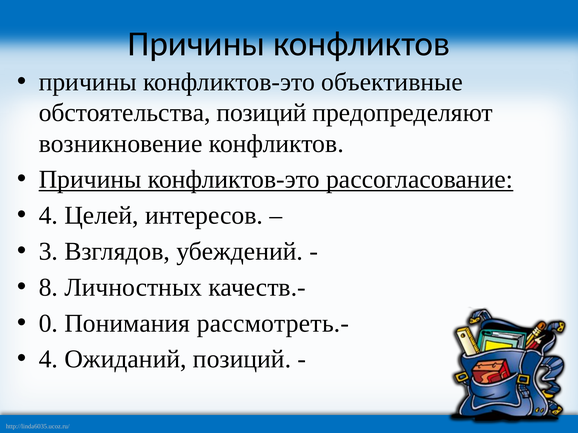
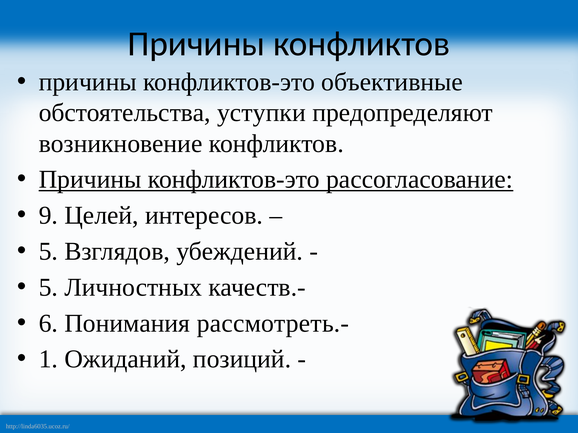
обстоятельства позиций: позиций -> уступки (261, 113)
4: 4 -> 9 (48, 216)
3: 3 -> 5 (48, 252)
8: 8 -> 5 (48, 288)
0: 0 -> 6 (48, 324)
4: 4 -> 1 (48, 360)
